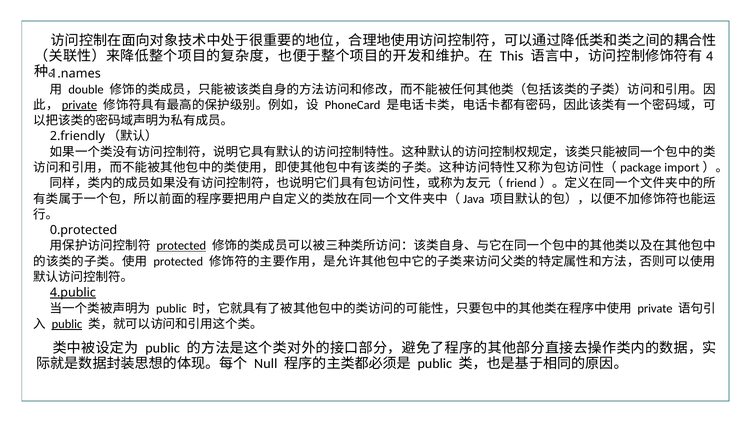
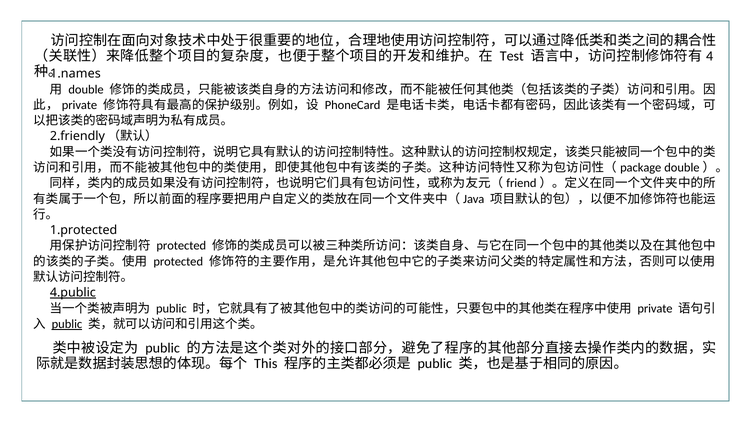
This: This -> Test (512, 56)
private underline: present -> none (79, 105)
import: import -> double (682, 168)
0.protected: 0.protected -> 1.protected (84, 230)
protected underline: present -> none (181, 246)
Null: Null -> This (266, 364)
